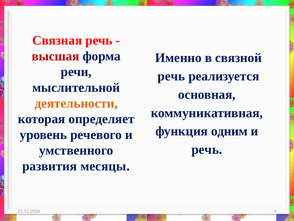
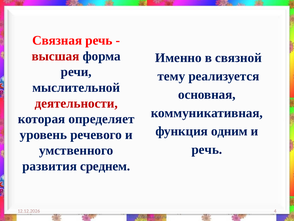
речь: речь -> тему (171, 76)
деятельности colour: orange -> red (76, 103)
месяцы: месяцы -> среднем (105, 166)
